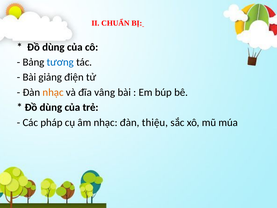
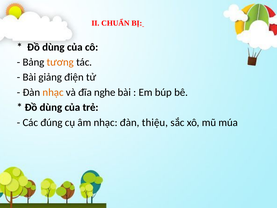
tương colour: blue -> orange (60, 62)
vâng: vâng -> nghe (105, 92)
pháp: pháp -> đúng (52, 122)
